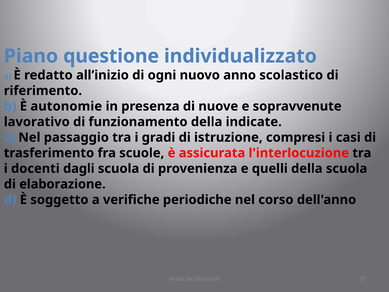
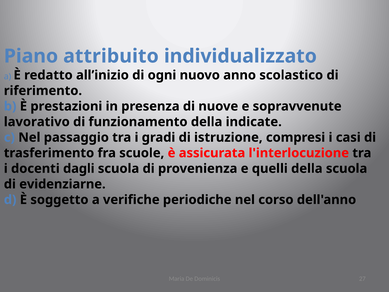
questione: questione -> attribuito (111, 56)
autonomie: autonomie -> prestazioni (66, 106)
elaborazione: elaborazione -> evidenziarne (62, 184)
